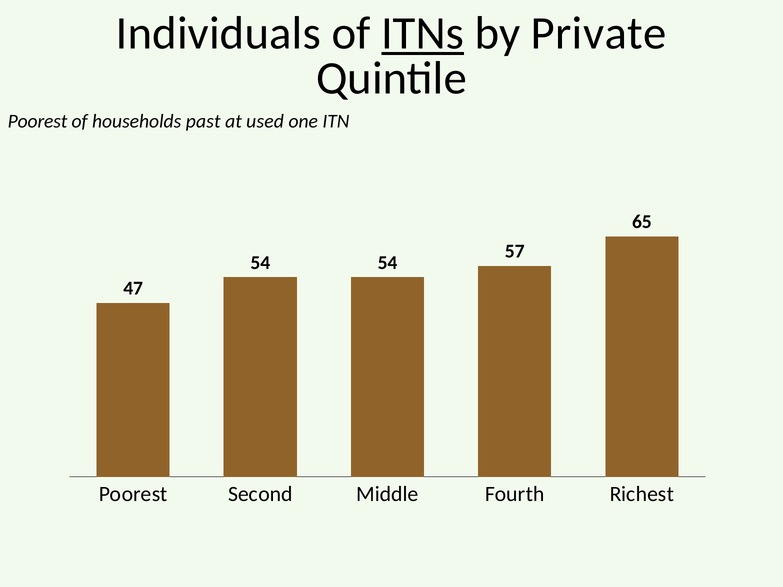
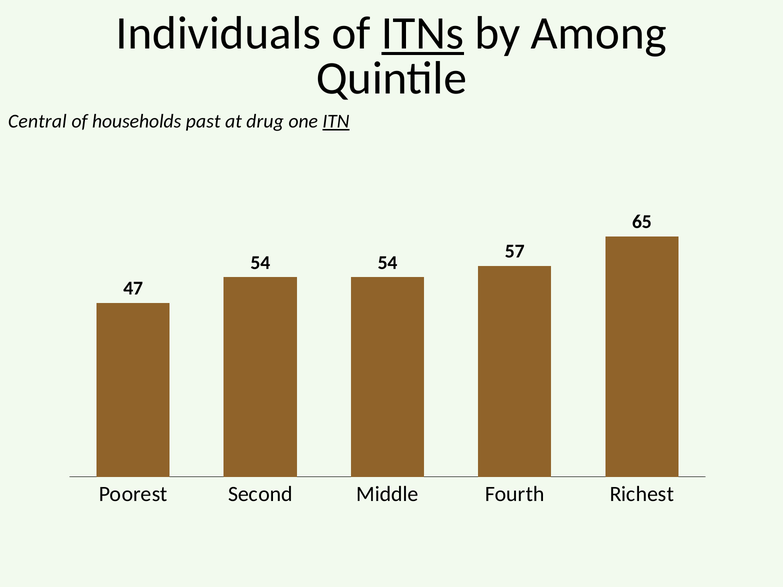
Private: Private -> Among (599, 33)
Poorest: Poorest -> Central (37, 121)
used: used -> drug (265, 121)
ITN underline: none -> present (336, 121)
